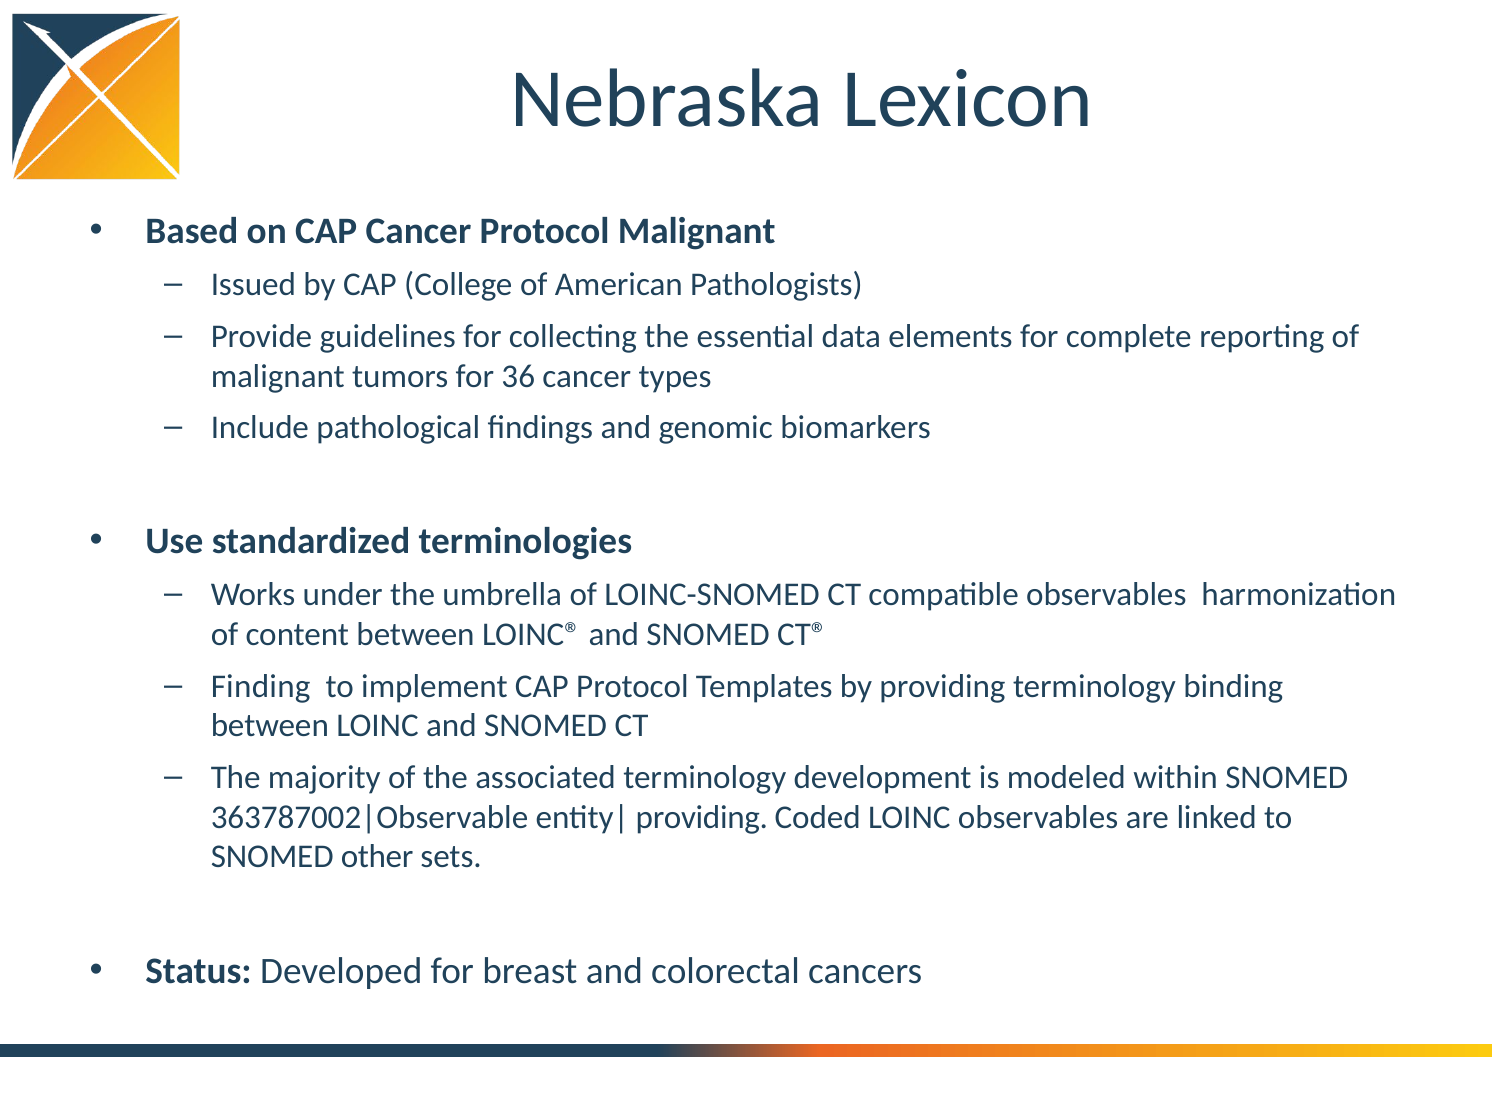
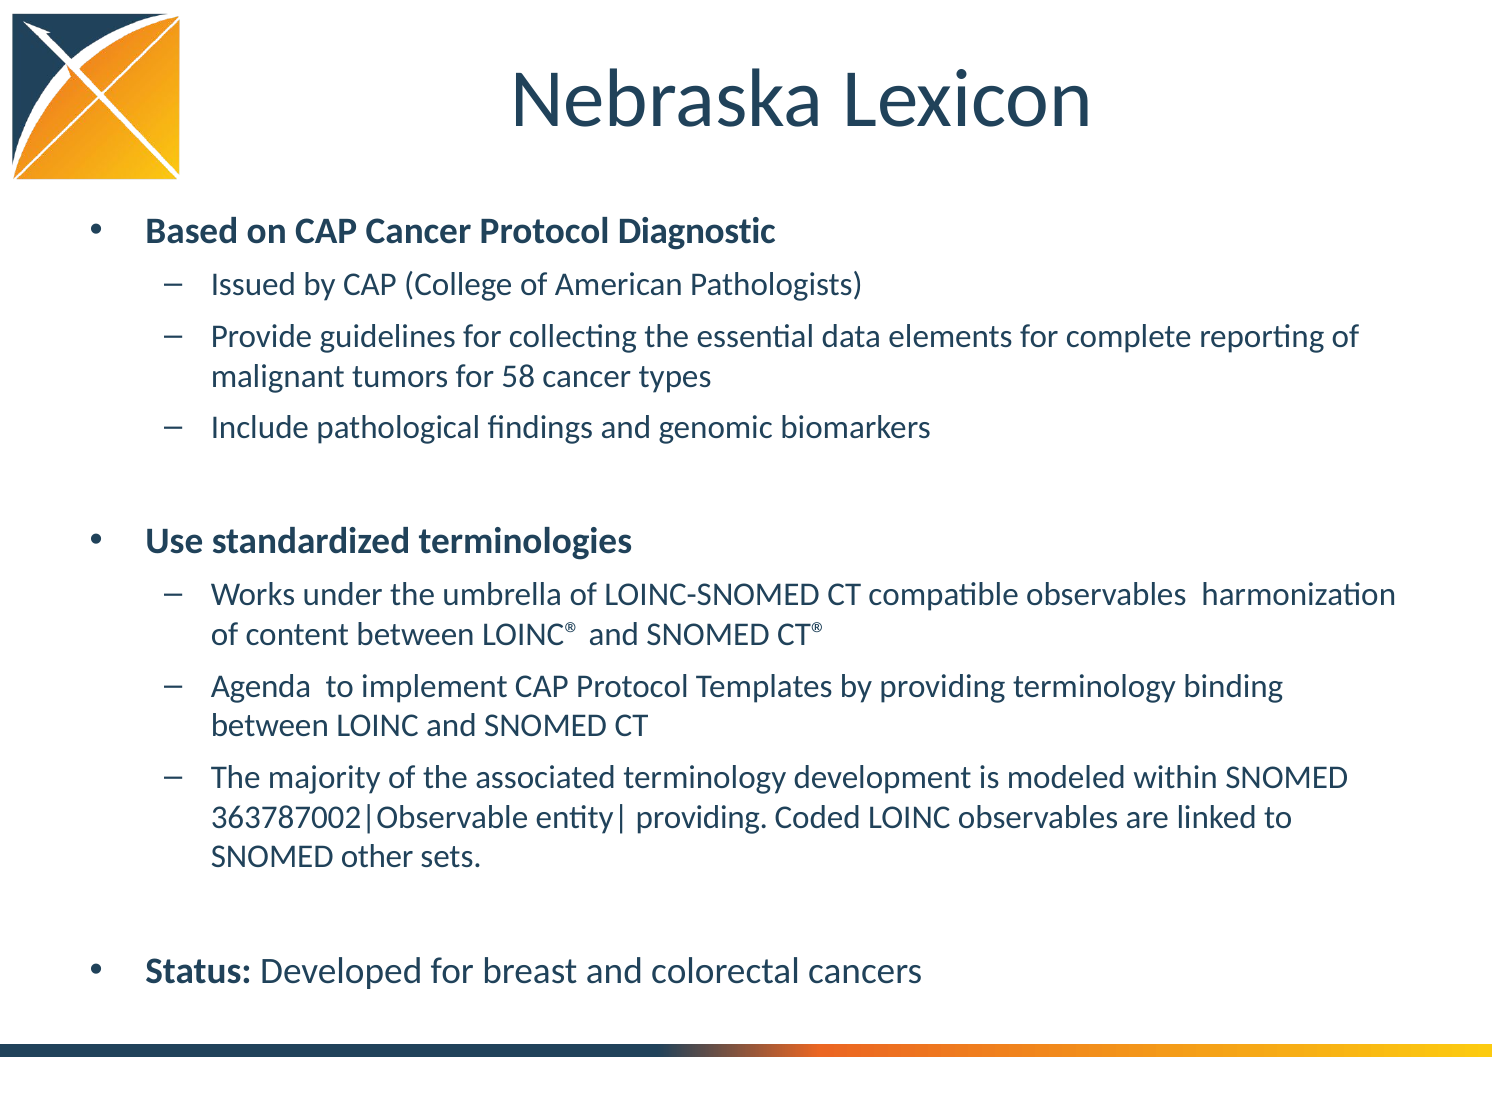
Protocol Malignant: Malignant -> Diagnostic (697, 231)
36: 36 -> 58 (518, 376)
Finding: Finding -> Agenda (261, 686)
